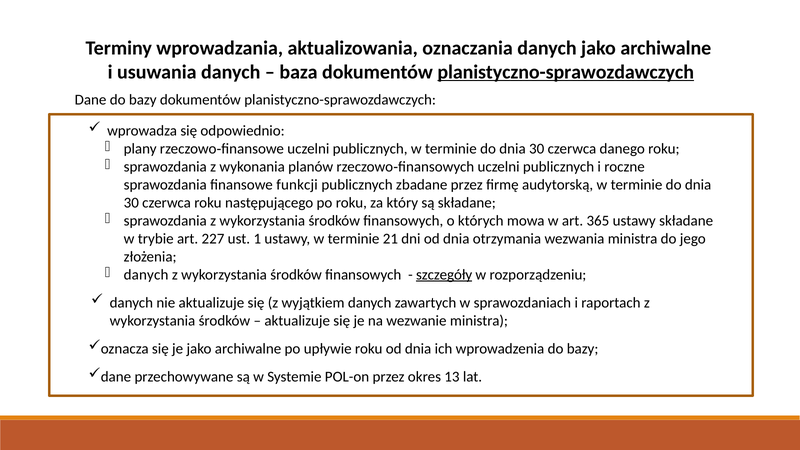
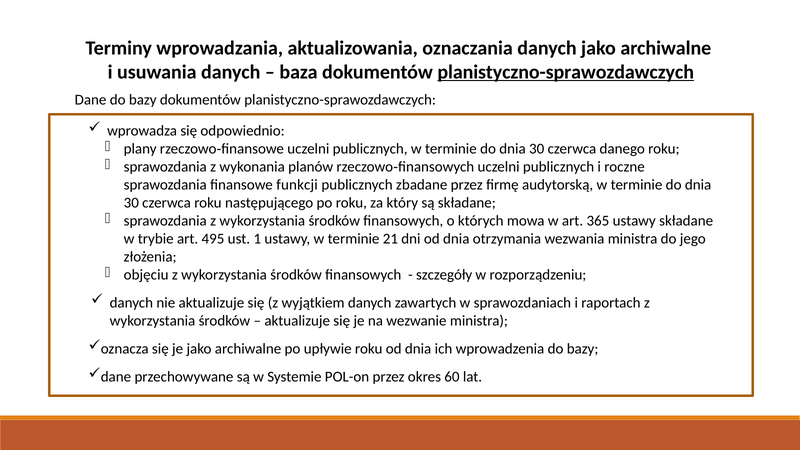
227: 227 -> 495 (213, 239)
danych: danych -> objęciu (146, 275)
szczegóły underline: present -> none (444, 275)
13: 13 -> 60 (452, 377)
